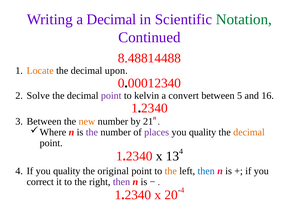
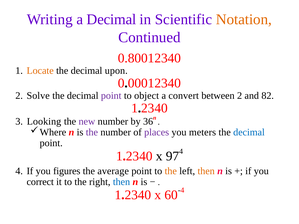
Notation colour: green -> orange (244, 19)
8.48814488: 8.48814488 -> 0.80012340 (149, 58)
kelvin: kelvin -> object (147, 96)
between 5: 5 -> 2 (240, 96)
16: 16 -> 82 (268, 96)
3 Between: Between -> Looking (44, 121)
new colour: orange -> purple (87, 121)
21: 21 -> 36 (148, 121)
quality: quality -> meters (202, 132)
decimal colour: orange -> blue (249, 132)
13: 13 -> 97 (172, 156)
If you quality: quality -> figures (67, 171)
original: original -> average (113, 171)
then colour: blue -> orange (206, 171)
then colour: purple -> blue (121, 182)
20: 20 -> 60 (171, 195)
